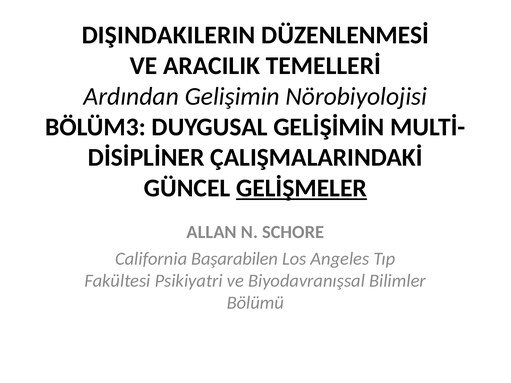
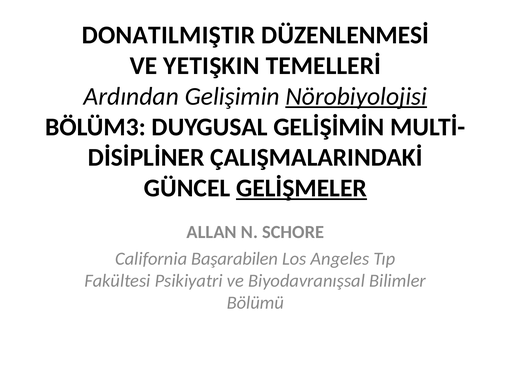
DIŞINDAKILERIN: DIŞINDAKILERIN -> DONATILMIŞTIR (169, 35)
ARACILIK: ARACILIK -> YETIŞKIN (211, 66)
Nörobiyolojisi underline: none -> present (356, 96)
